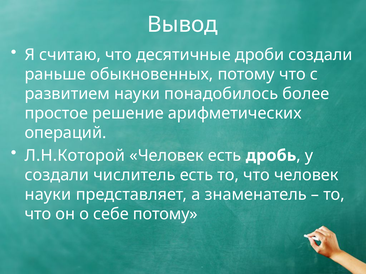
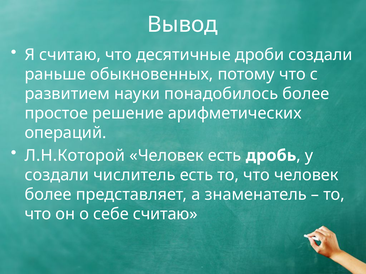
науки: науки -> более (48, 195)
себе потому: потому -> считаю (165, 214)
